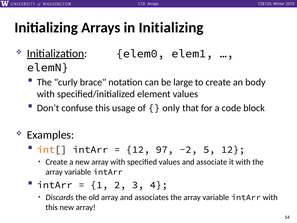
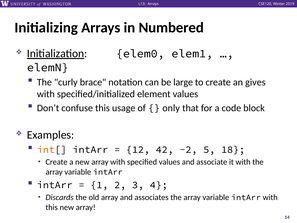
in Initializing: Initializing -> Numbered (171, 28)
body: body -> gives (255, 82)
97: 97 -> 42 (165, 149)
5 12: 12 -> 18 (233, 149)
